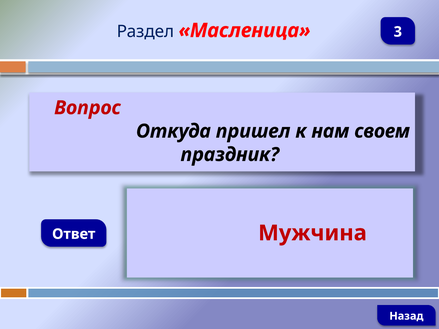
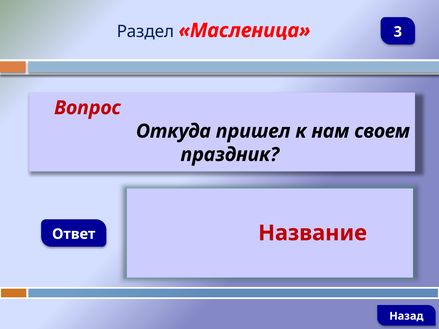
Мужчина: Мужчина -> Название (313, 233)
